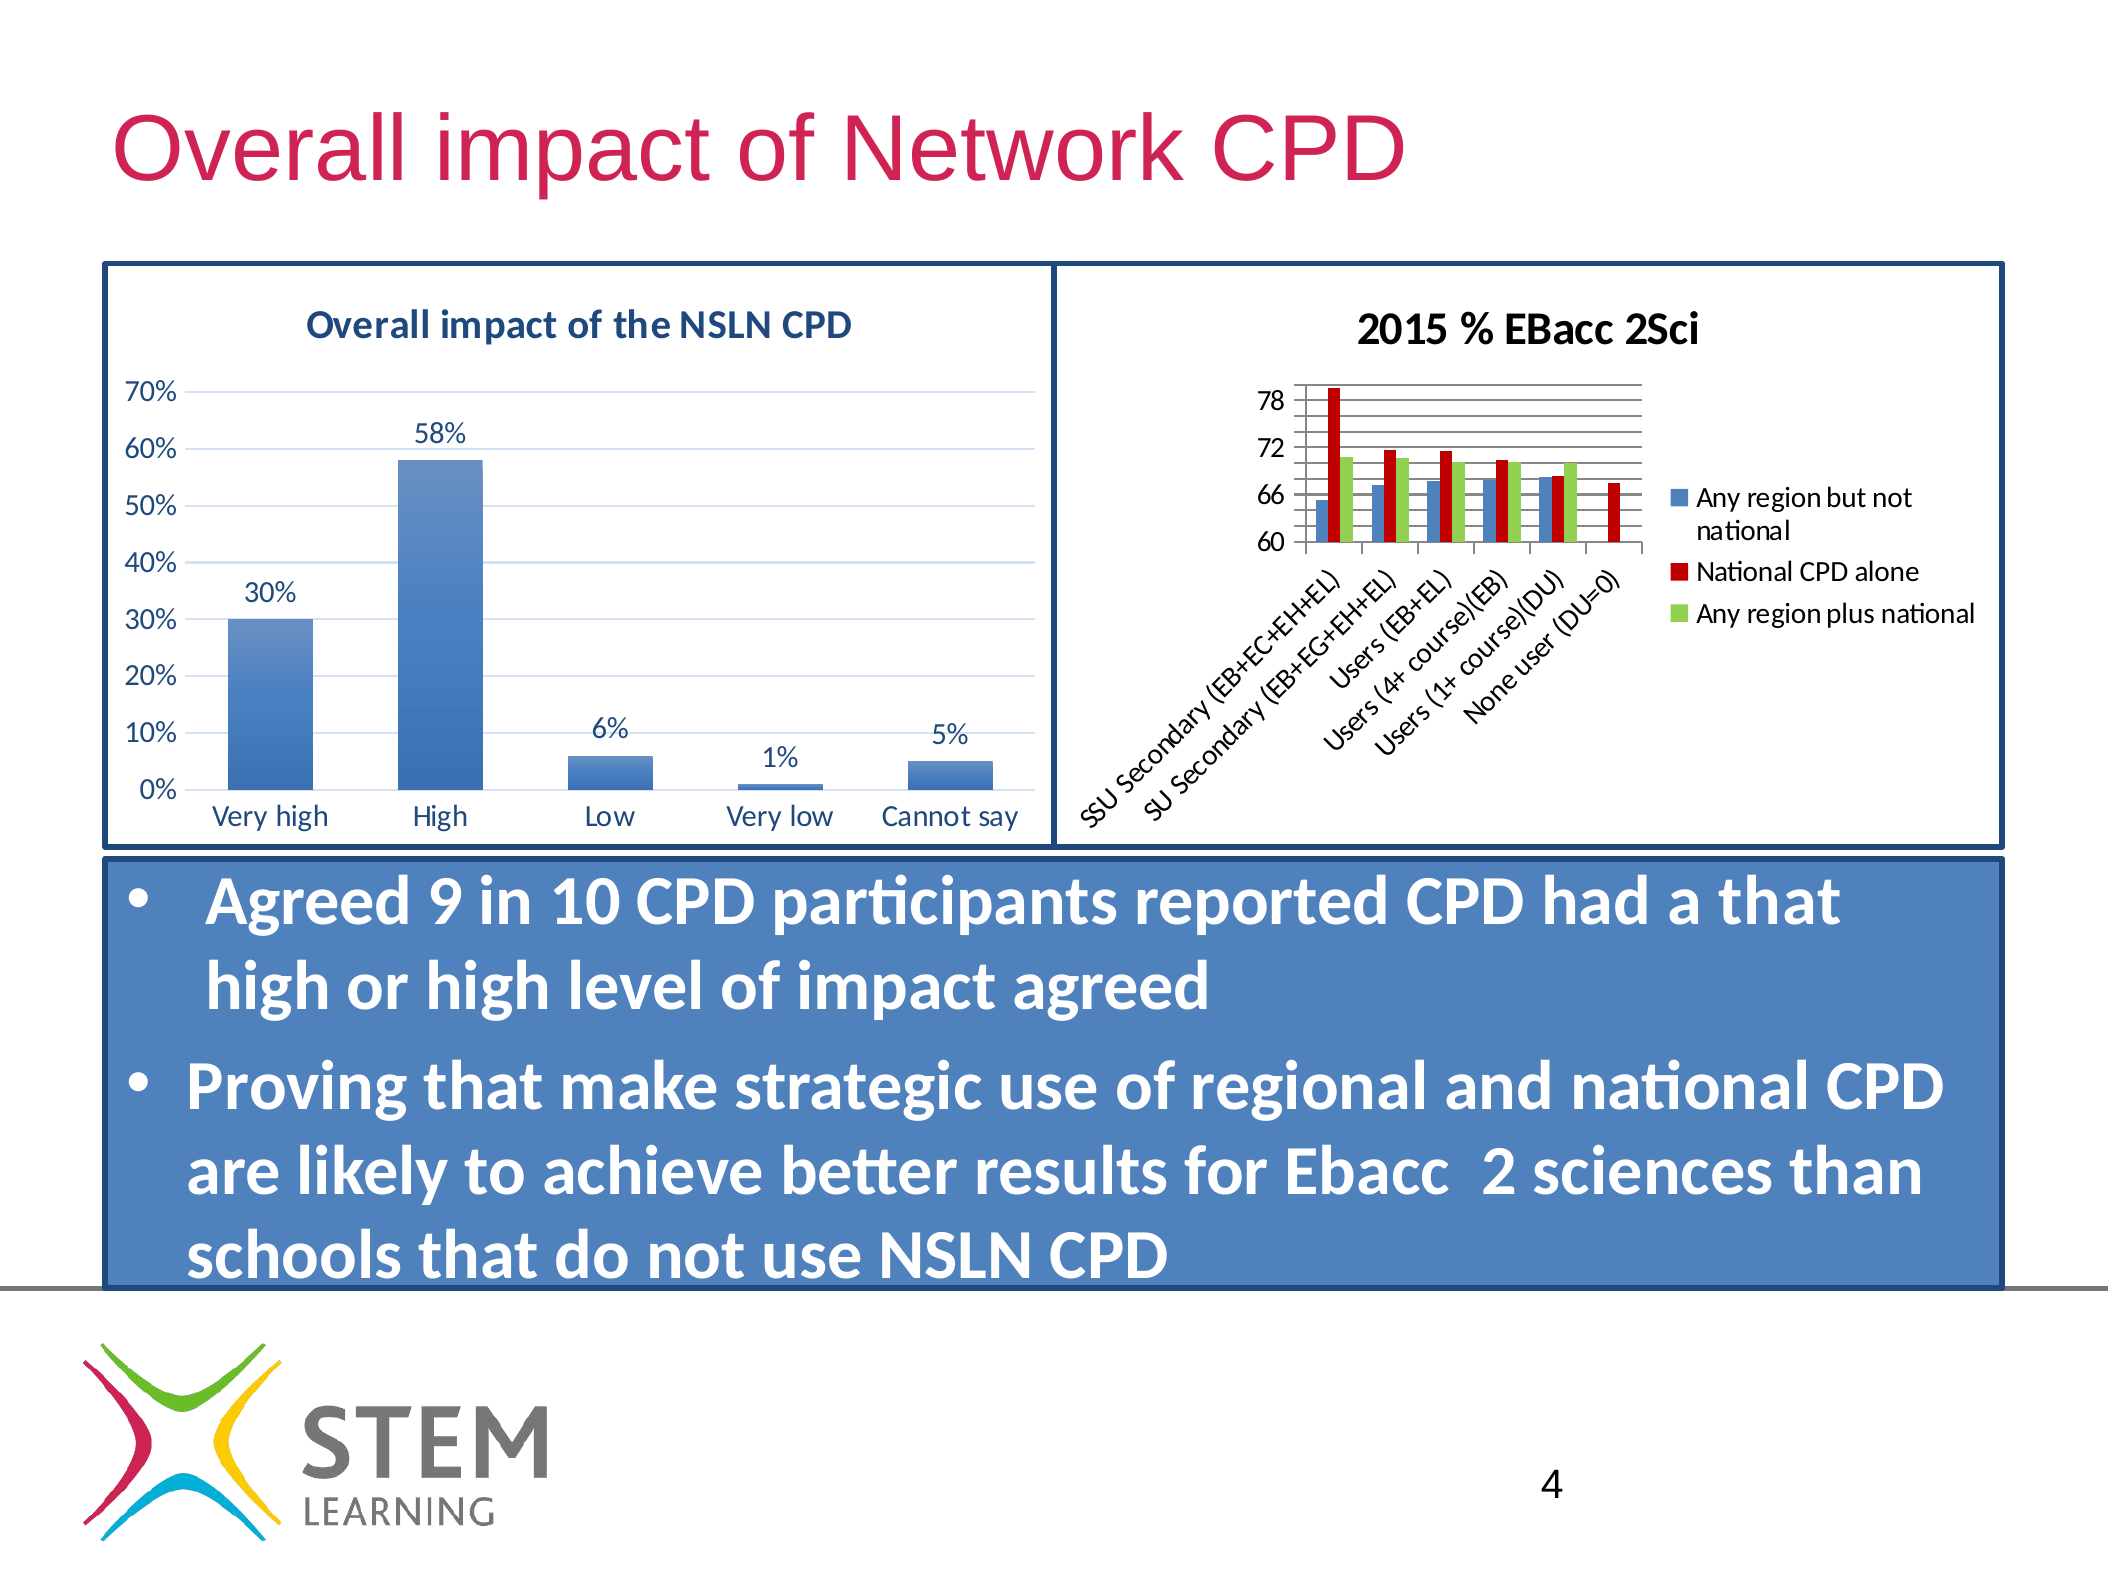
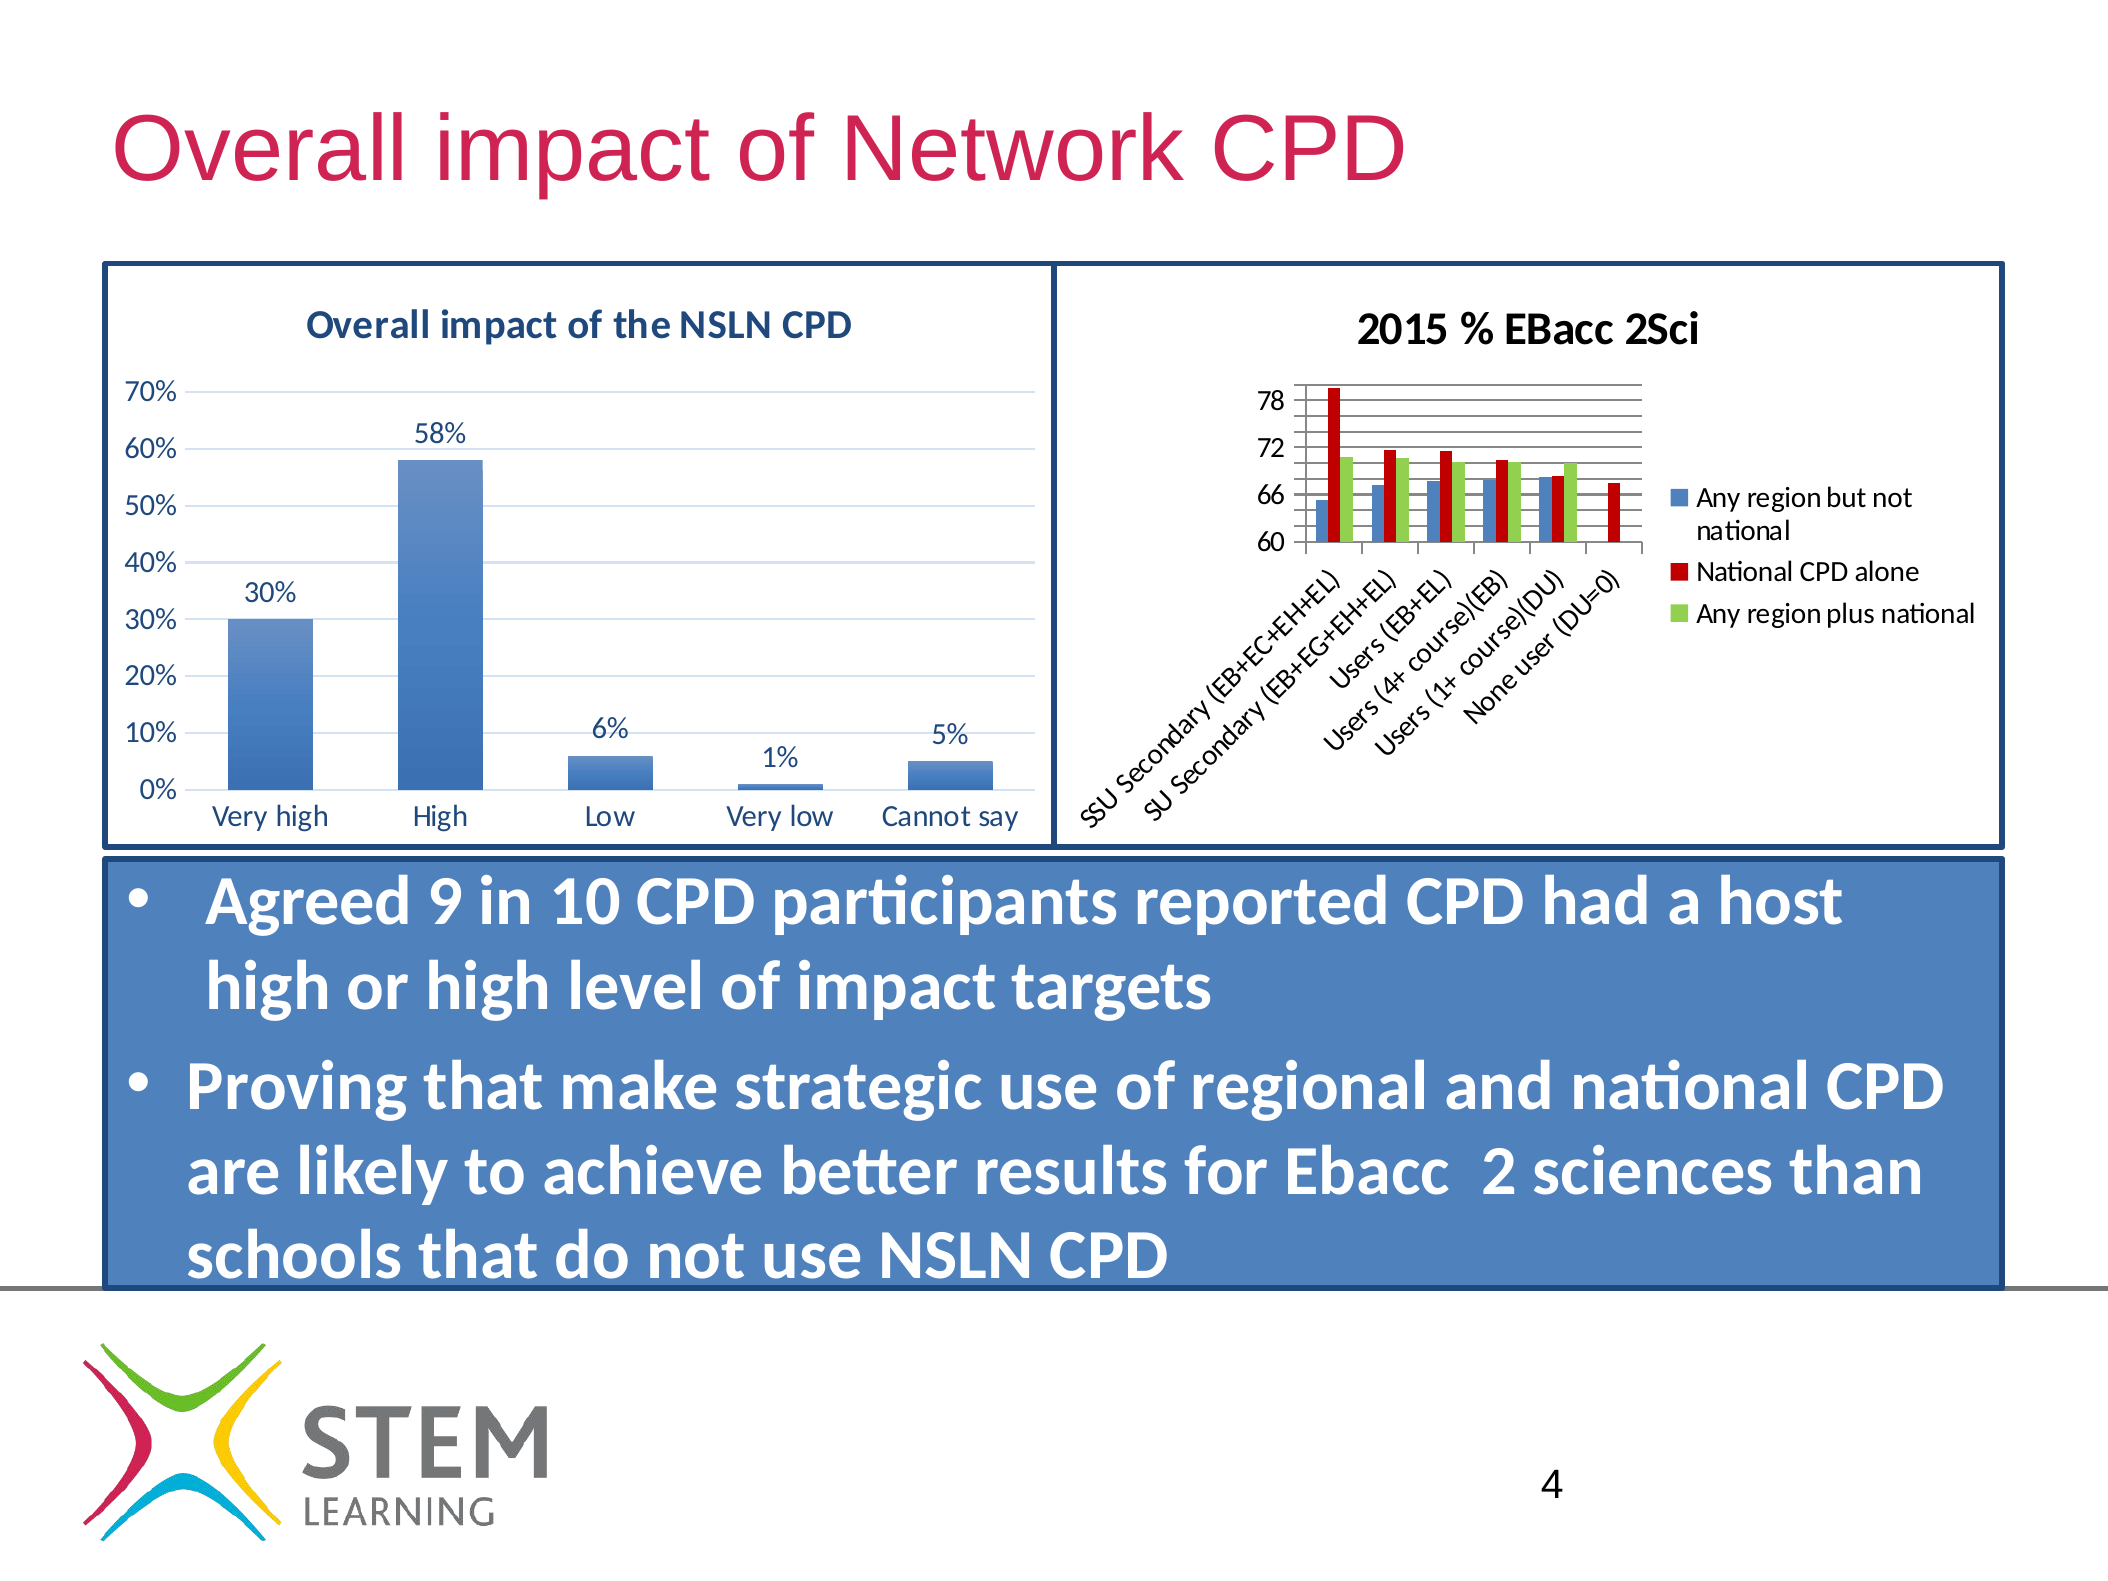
a that: that -> host (1781, 902)
impact agreed: agreed -> targets (1112, 986)
